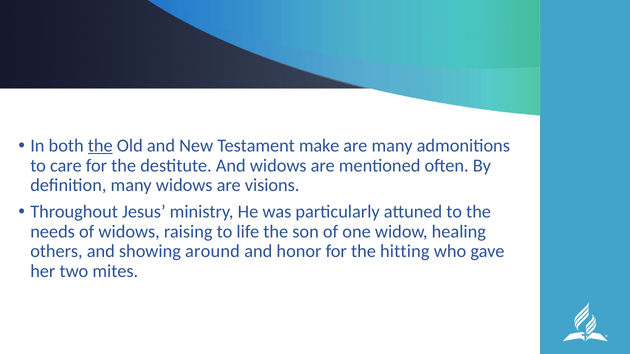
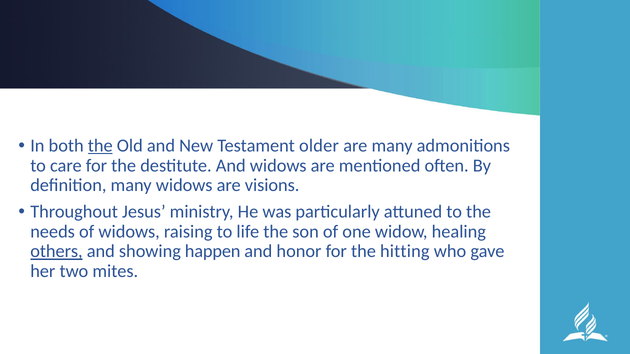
make: make -> older (319, 146)
others underline: none -> present (56, 252)
around: around -> happen (213, 252)
